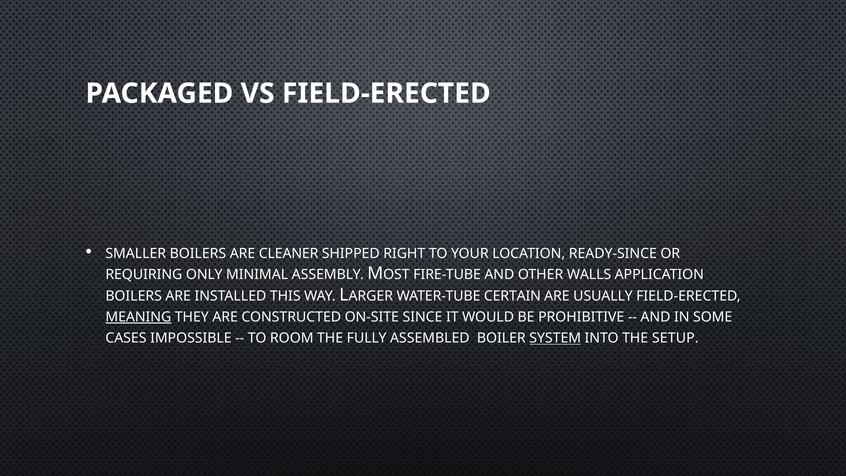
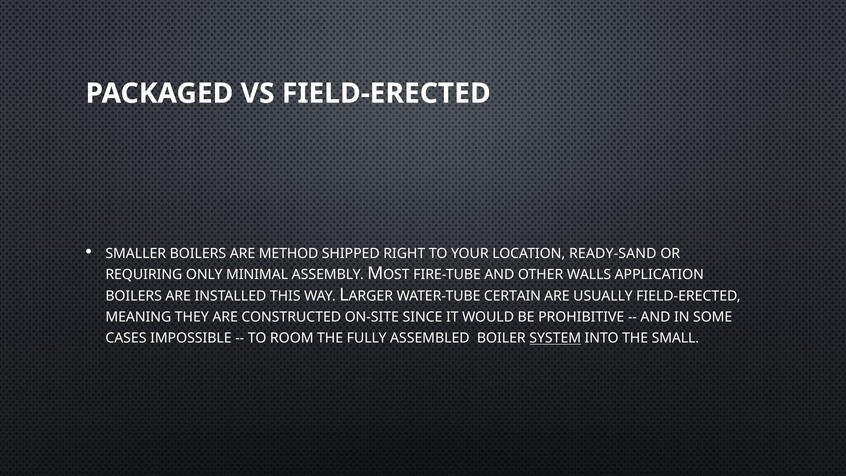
CLEANER: CLEANER -> METHOD (289, 254)
READY-SINCE: READY-SINCE -> READY-SAND (613, 254)
MEANING underline: present -> none (138, 317)
SETUP: SETUP -> SMALL (675, 338)
